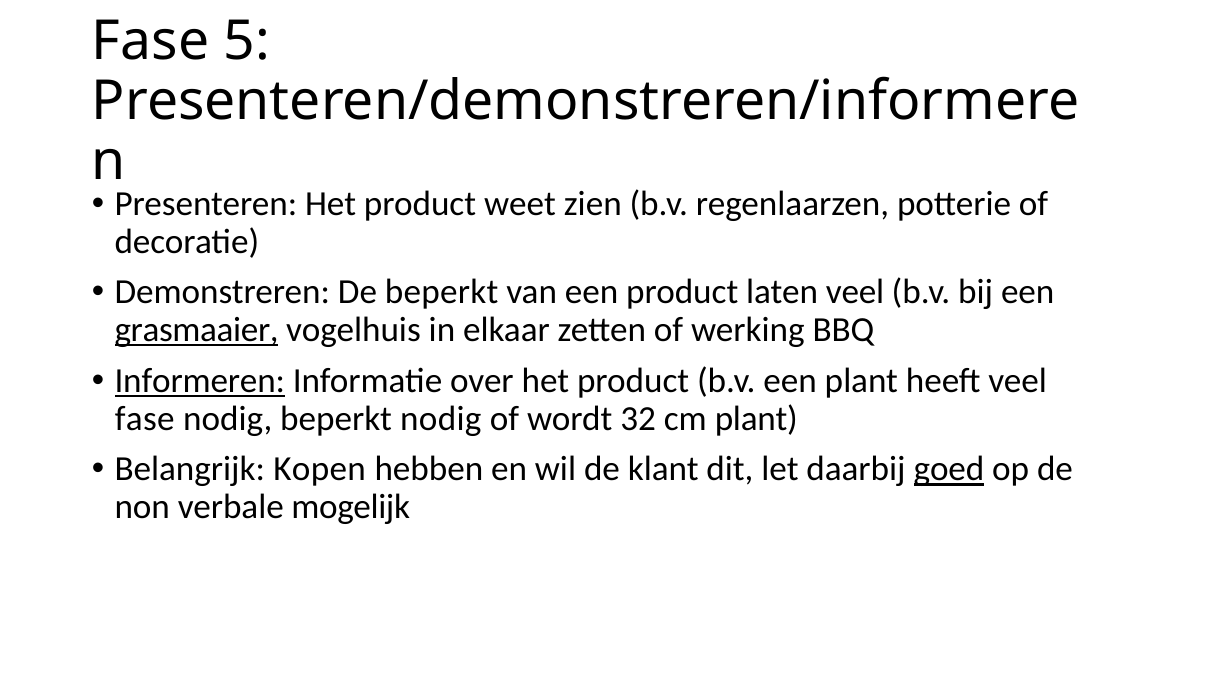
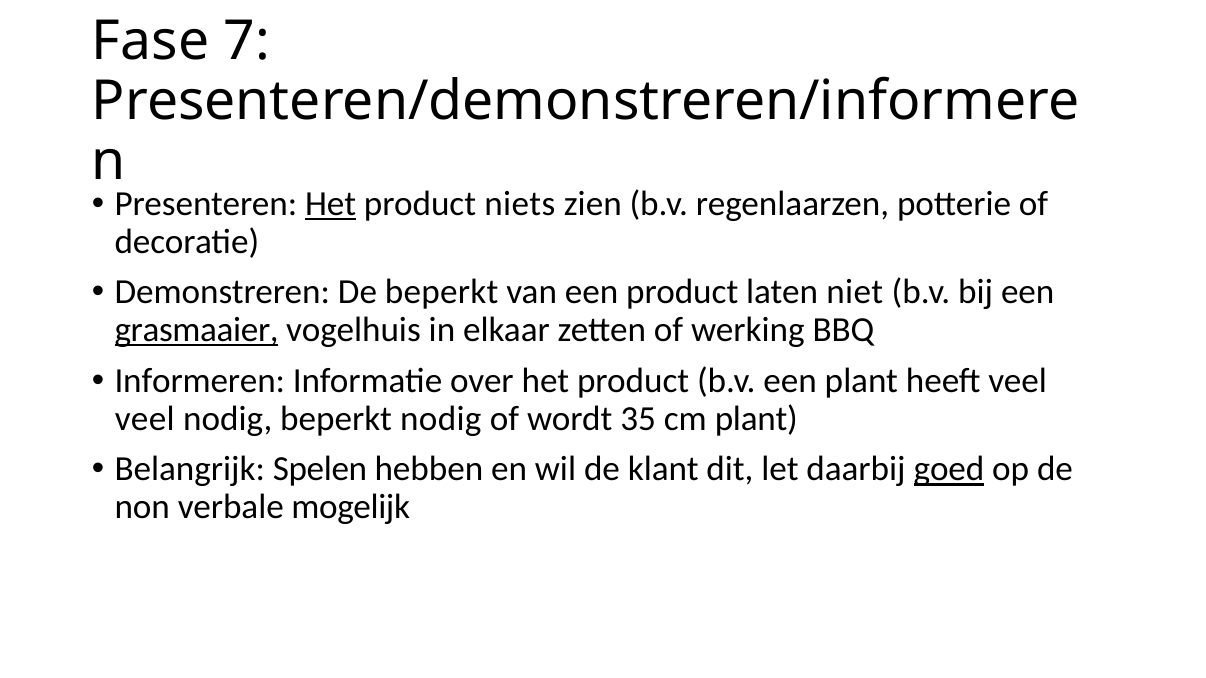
5: 5 -> 7 (247, 42)
Het underline: none -> present (331, 204)
weet: weet -> niets (520, 204)
laten veel: veel -> niet (855, 292)
Informeren underline: present -> none (200, 381)
fase: fase -> veel (145, 419)
32: 32 -> 35 (638, 419)
Kopen: Kopen -> Spelen (320, 470)
